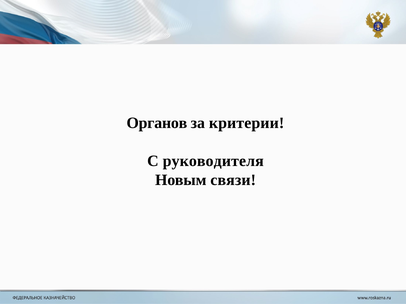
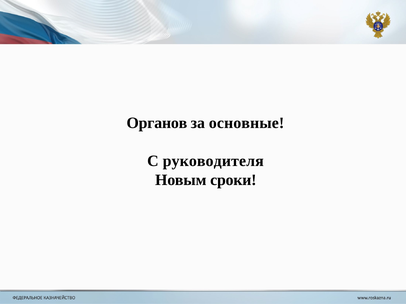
критерии: критерии -> основные (247, 123)
связи: связи -> сроки (233, 180)
